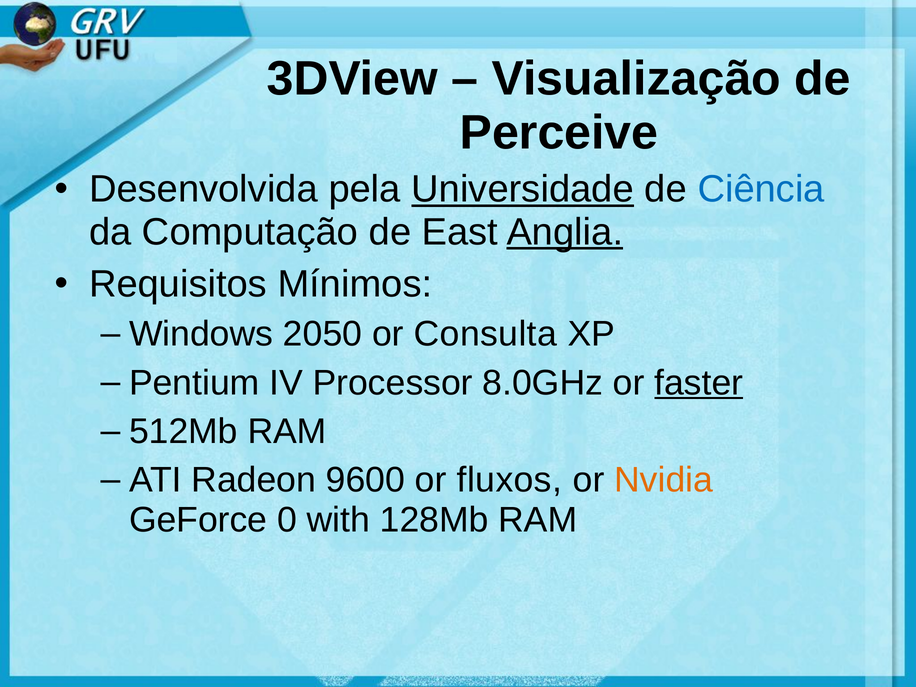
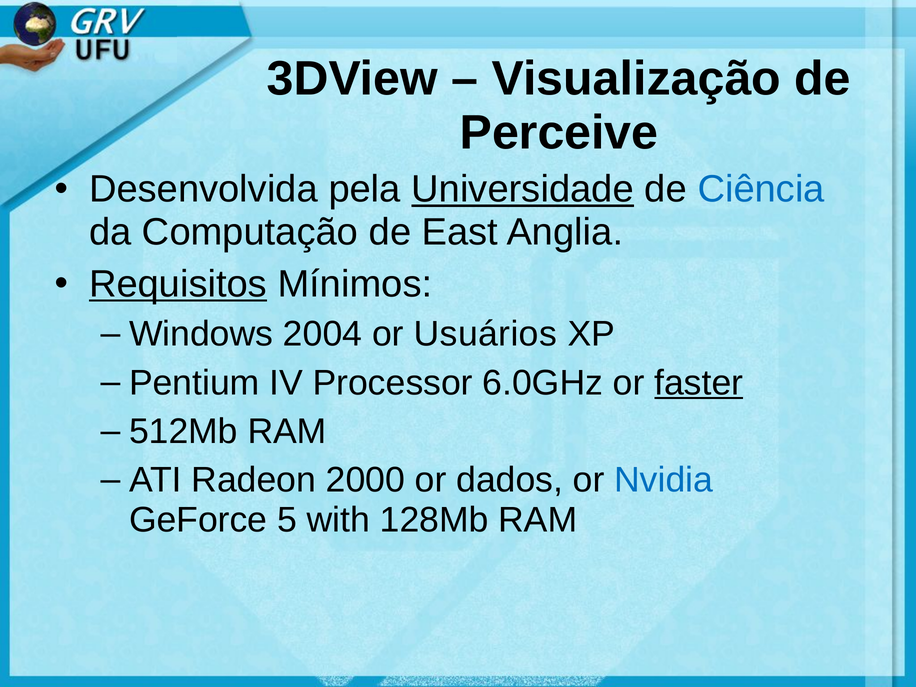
Anglia underline: present -> none (565, 232)
Requisitos underline: none -> present (178, 284)
2050: 2050 -> 2004 (323, 334)
Consulta: Consulta -> Usuários (485, 334)
8.0GHz: 8.0GHz -> 6.0GHz (543, 383)
9600: 9600 -> 2000 (365, 480)
fluxos: fluxos -> dados (510, 480)
Nvidia colour: orange -> blue (664, 480)
0: 0 -> 5 (287, 520)
